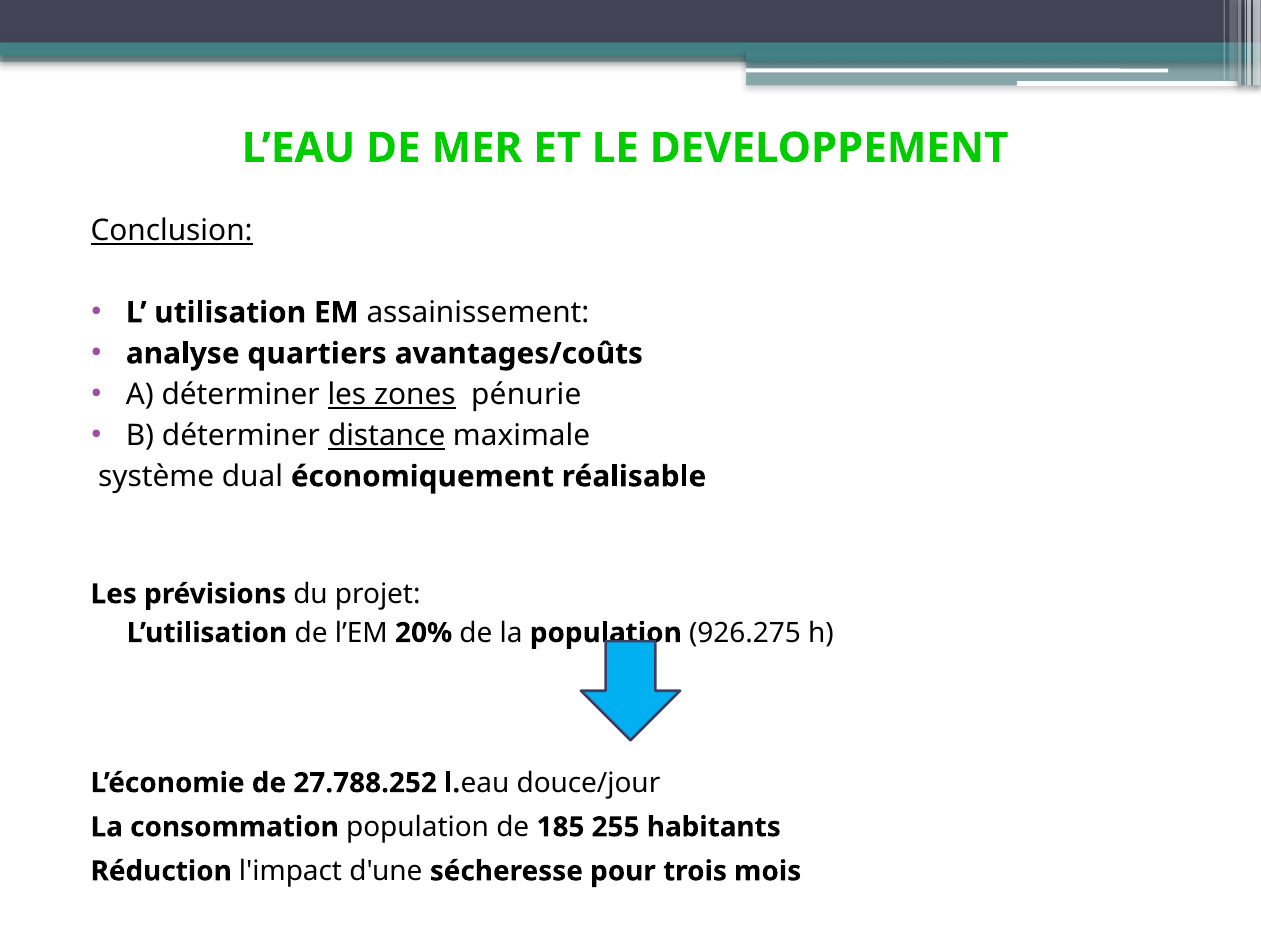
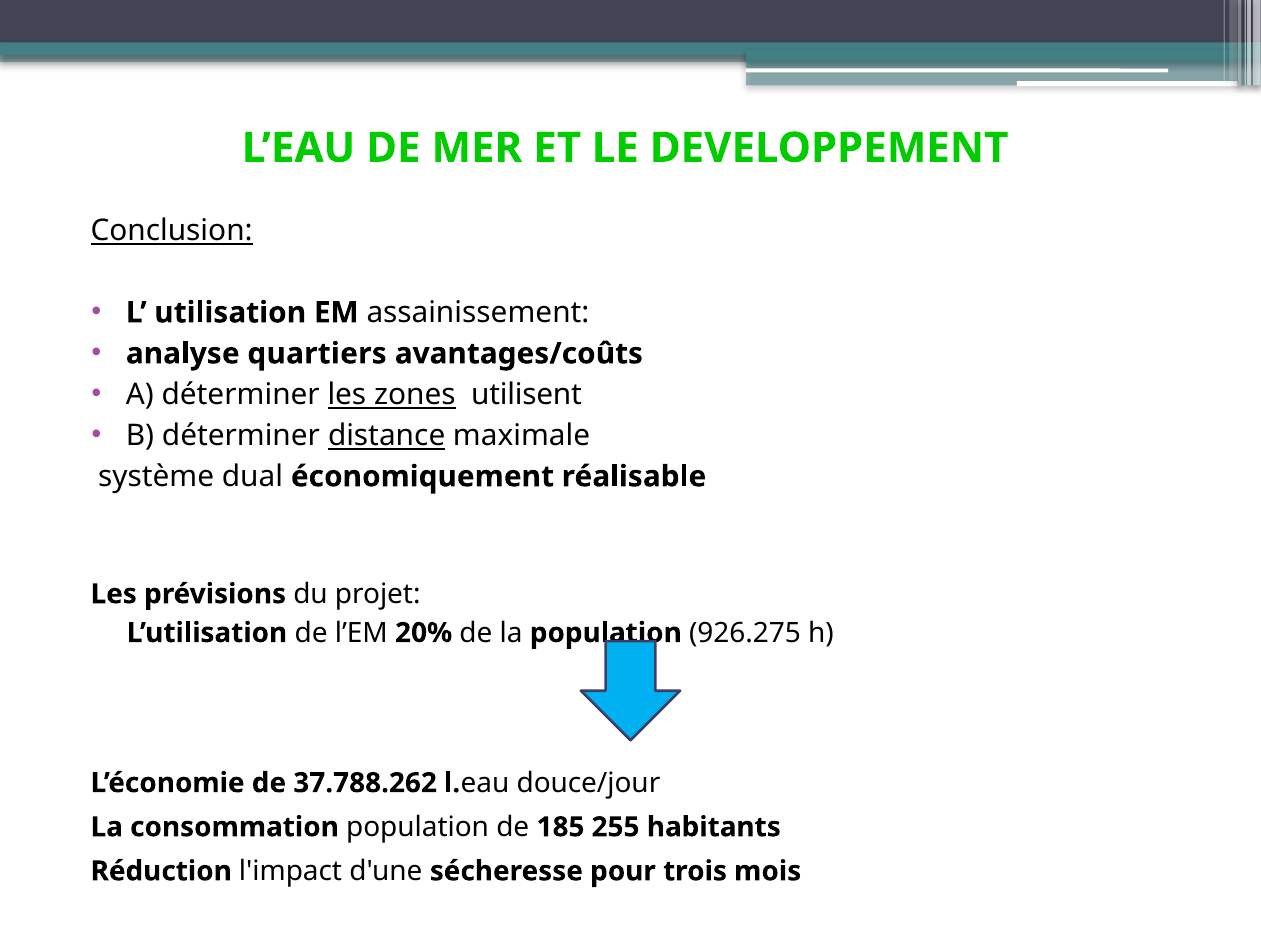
pénurie: pénurie -> utilisent (527, 395)
27.788.252: 27.788.252 -> 37.788.262 (365, 784)
